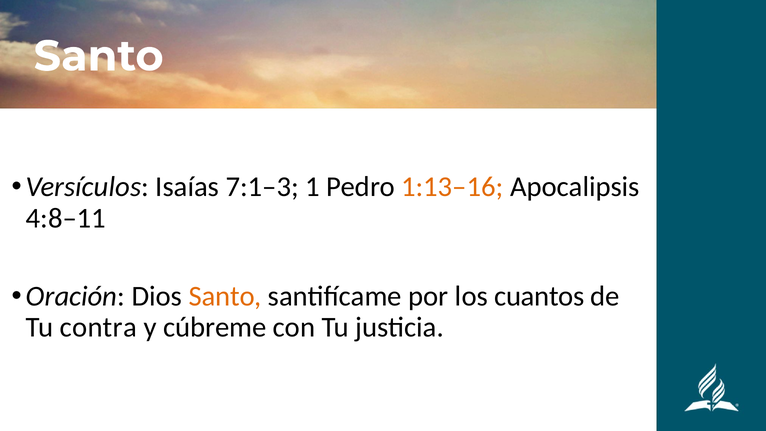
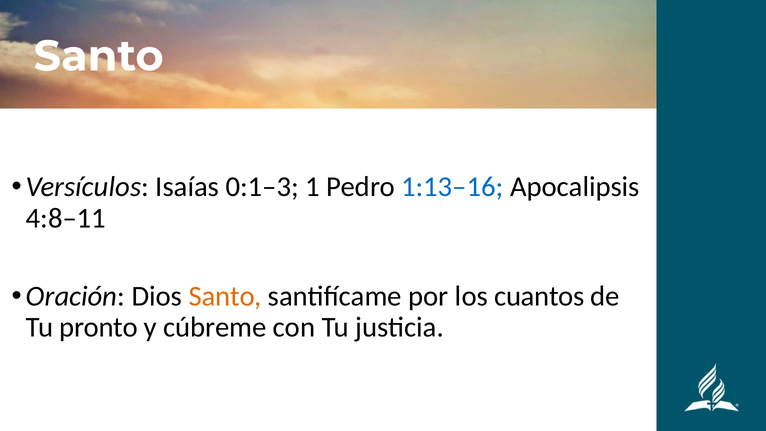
7:1–3: 7:1–3 -> 0:1–3 (262, 187)
1:13–16 colour: orange -> blue (452, 187)
contra: contra -> pronto (99, 327)
